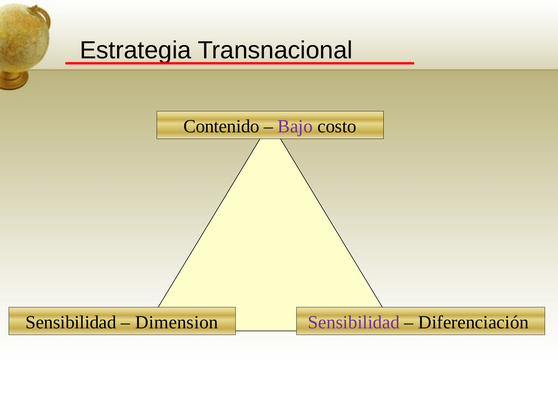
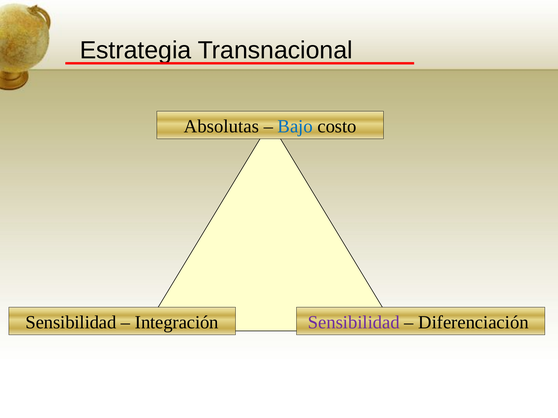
Contenido: Contenido -> Absolutas (221, 127)
Bajo colour: purple -> blue (295, 127)
Dimension: Dimension -> Integración (177, 323)
